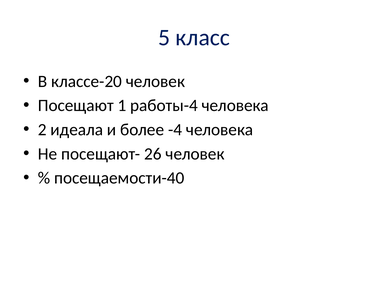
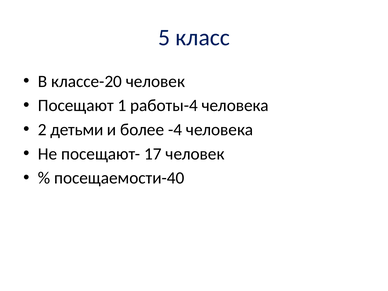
идеала: идеала -> детьми (77, 130)
26: 26 -> 17 (153, 154)
